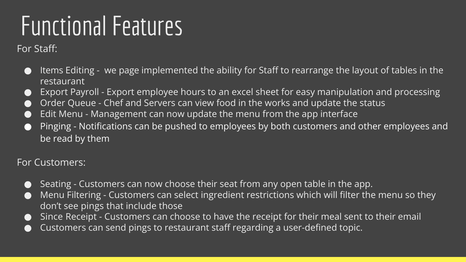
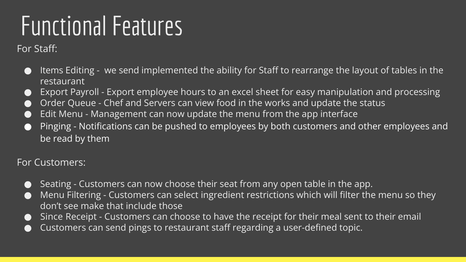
we page: page -> send (129, 71)
see pings: pings -> make (92, 206)
